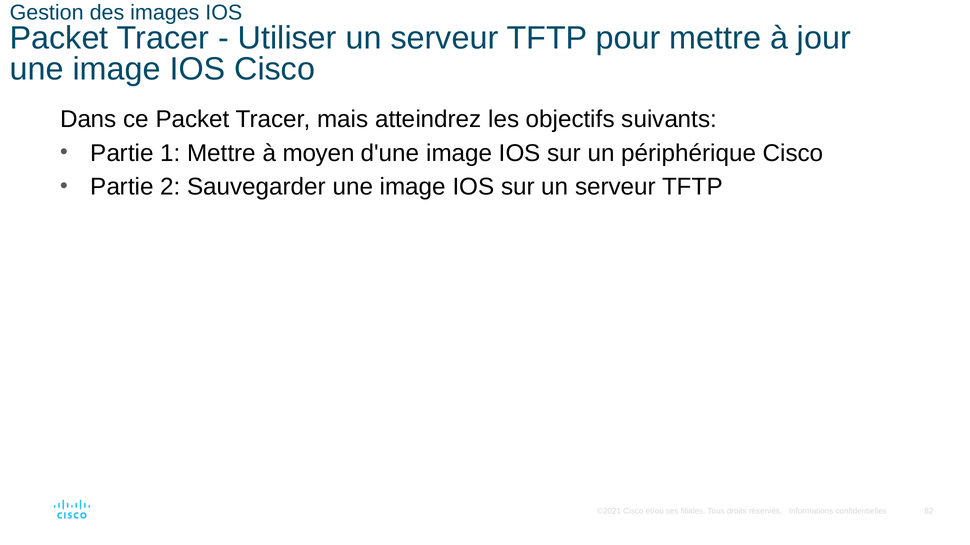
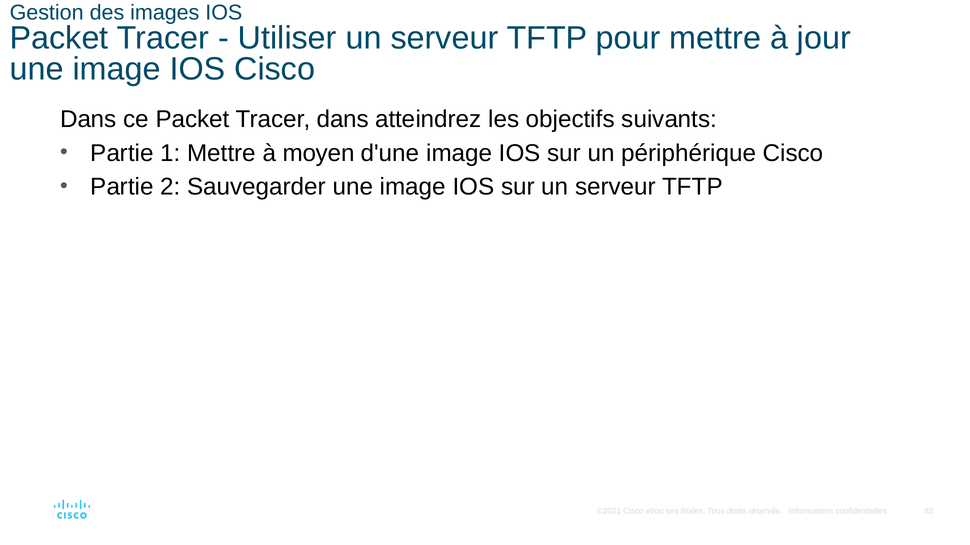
Tracer mais: mais -> dans (343, 119)
